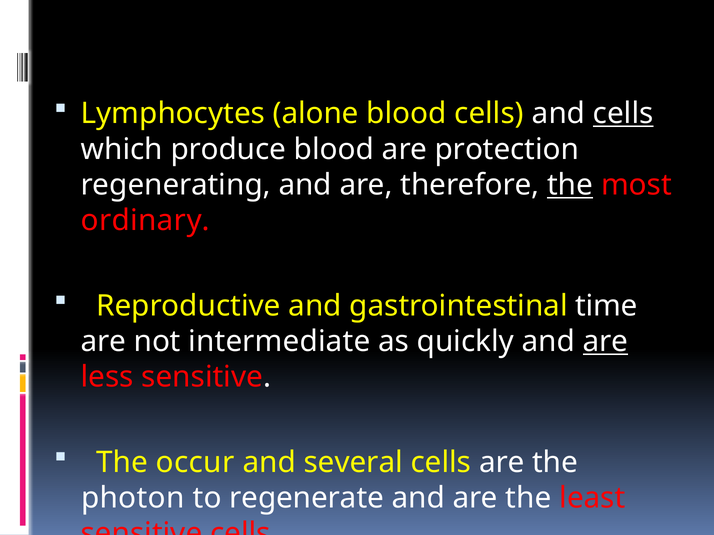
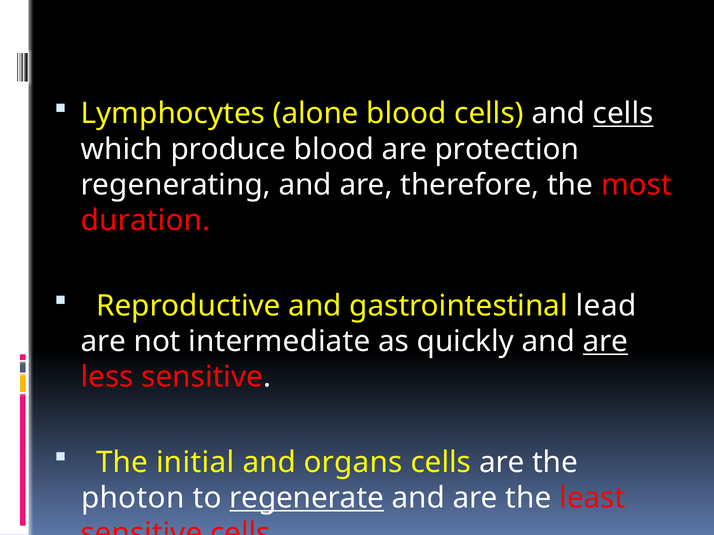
the underline: present -> none (570, 185)
ordinary: ordinary -> duration (145, 221)
time: time -> lead (606, 306)
occur: occur -> initial (195, 463)
several: several -> organs (353, 463)
regenerate underline: none -> present (307, 498)
